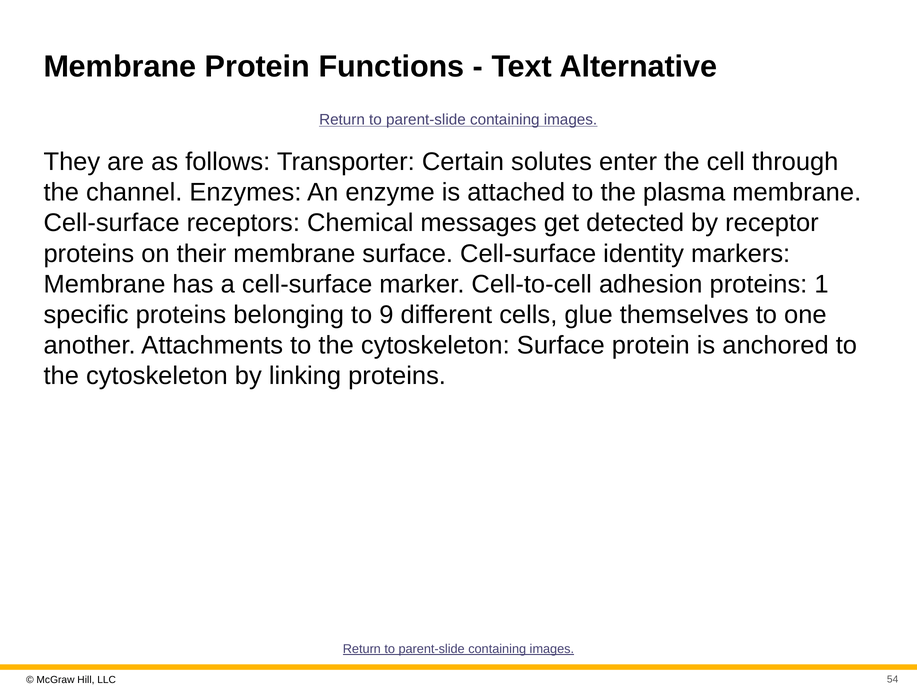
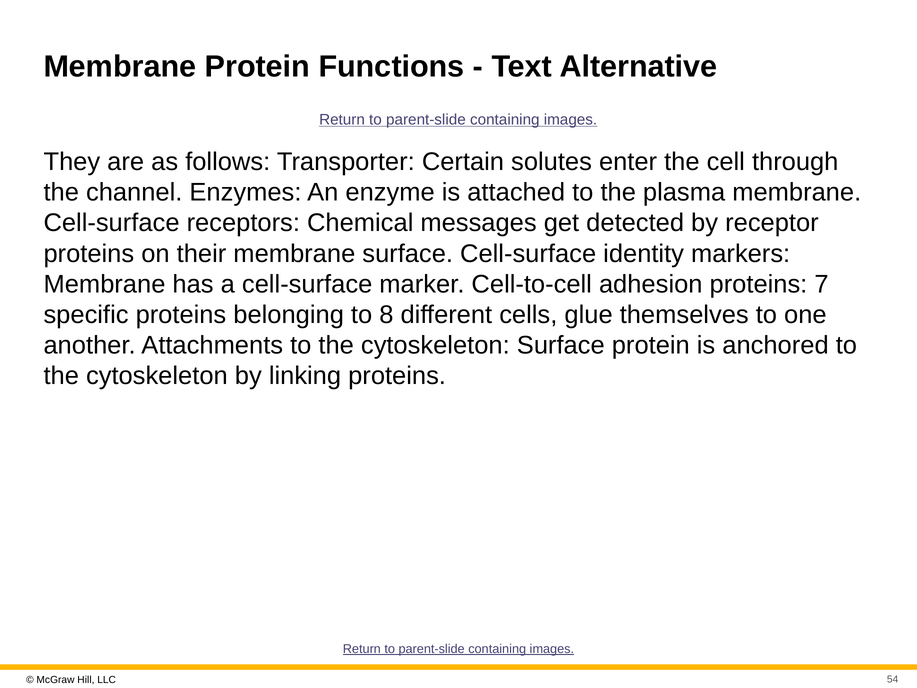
1: 1 -> 7 (822, 284)
9: 9 -> 8 (386, 315)
